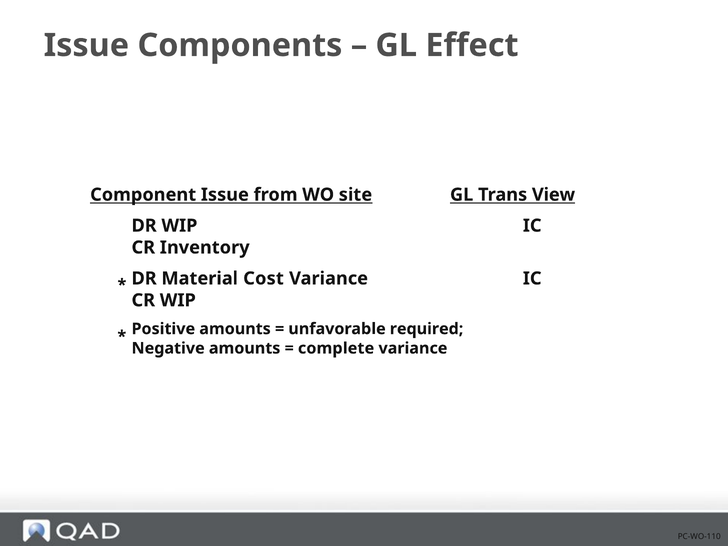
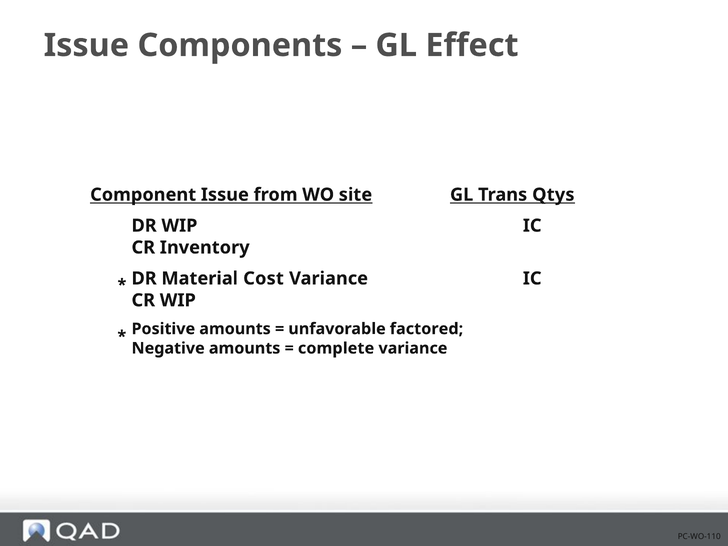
View: View -> Qtys (553, 195)
required: required -> factored (426, 329)
